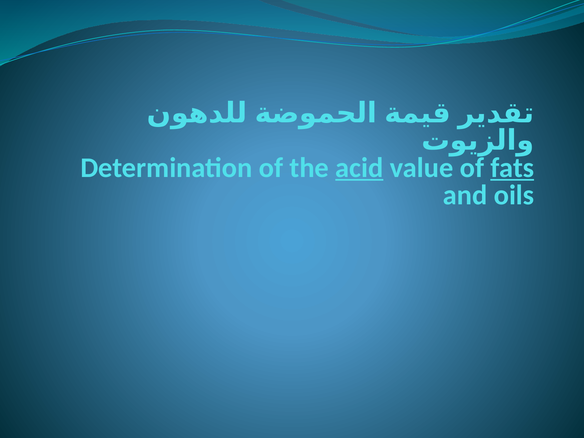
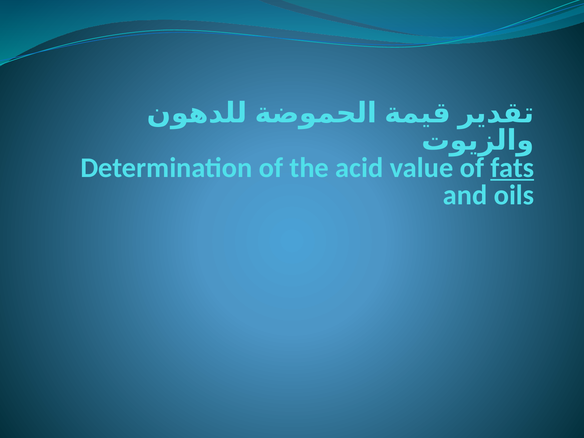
acid underline: present -> none (359, 168)
